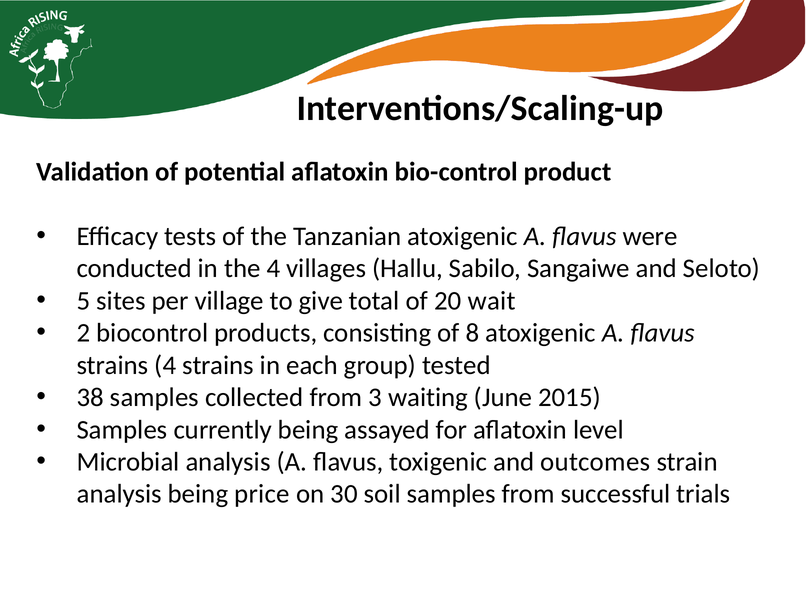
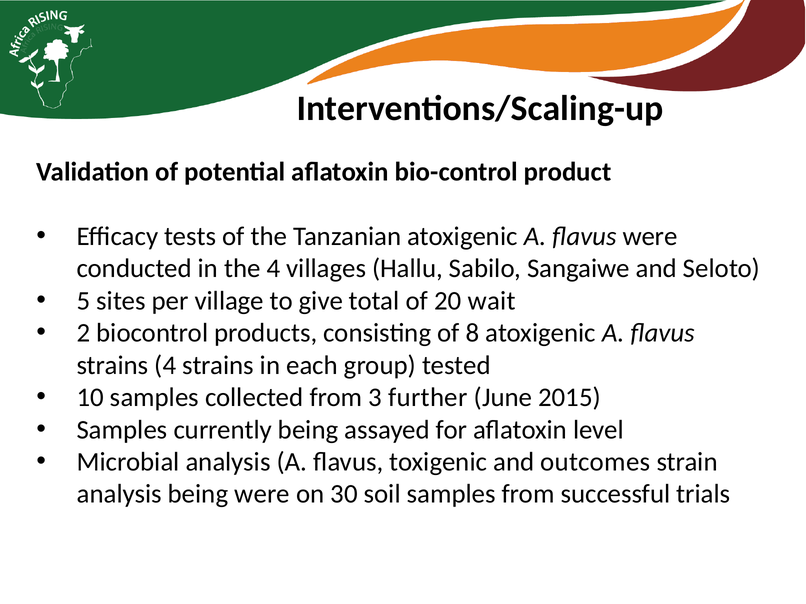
38: 38 -> 10 (90, 398)
waiting: waiting -> further (428, 398)
being price: price -> were (262, 495)
